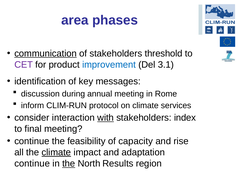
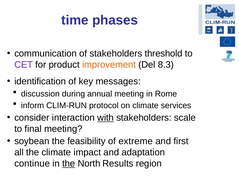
area: area -> time (75, 20)
communication underline: present -> none (46, 53)
improvement colour: blue -> orange (109, 64)
3.1: 3.1 -> 8.3 (166, 64)
index: index -> scale (185, 117)
continue: continue -> soybean (32, 141)
capacity: capacity -> extreme (136, 141)
rise: rise -> first (181, 141)
climate underline: present -> none (56, 152)
